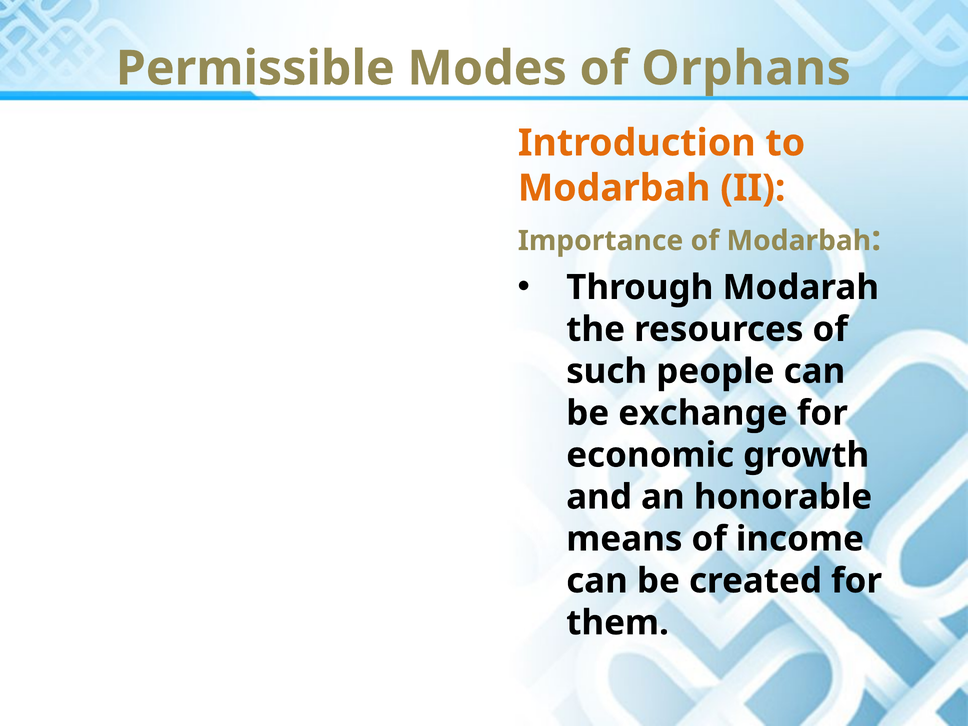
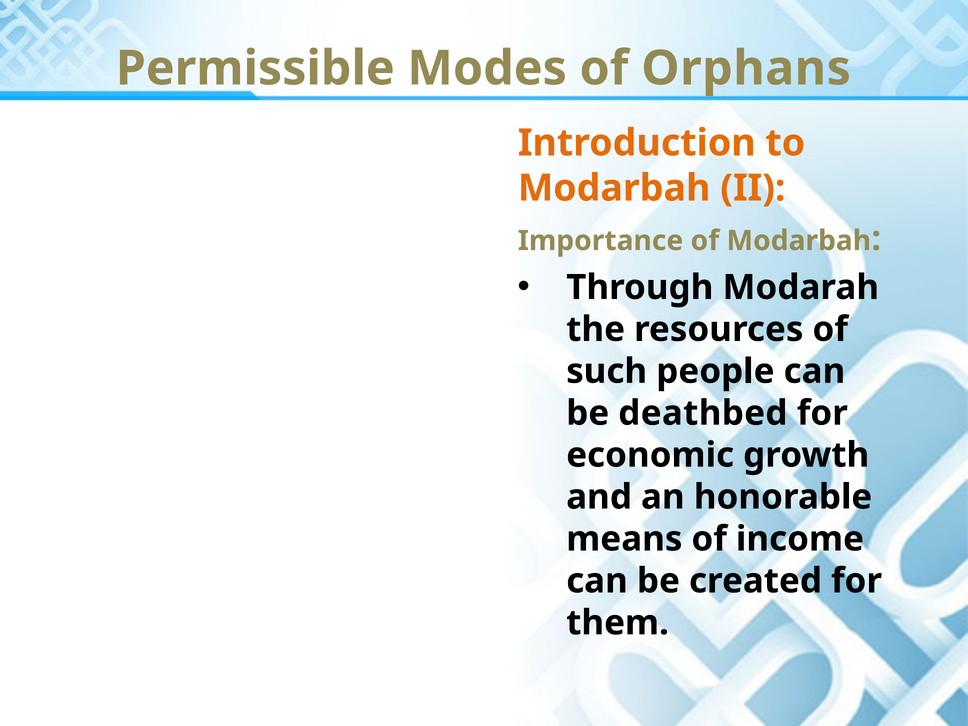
exchange: exchange -> deathbed (703, 413)
